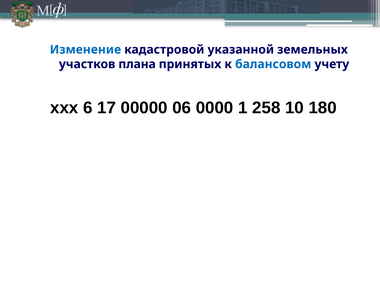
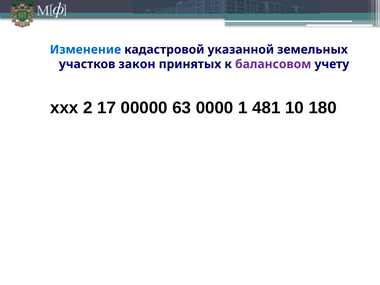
плана: плана -> закон (137, 64)
балансовом colour: blue -> purple (273, 64)
6: 6 -> 2 (88, 108)
06: 06 -> 63 (182, 108)
258: 258 -> 481 (266, 108)
